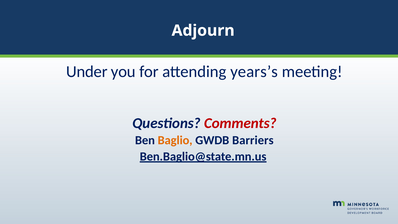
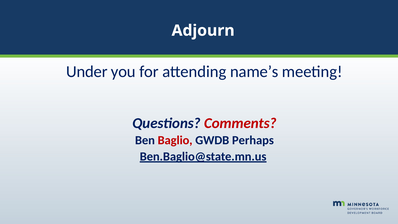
years’s: years’s -> name’s (254, 72)
Baglio colour: orange -> red (175, 140)
Barriers: Barriers -> Perhaps (253, 140)
